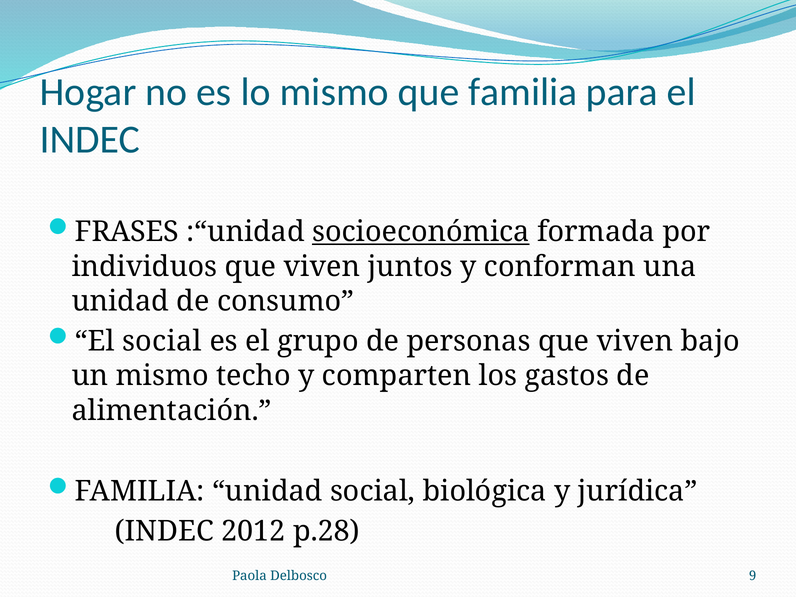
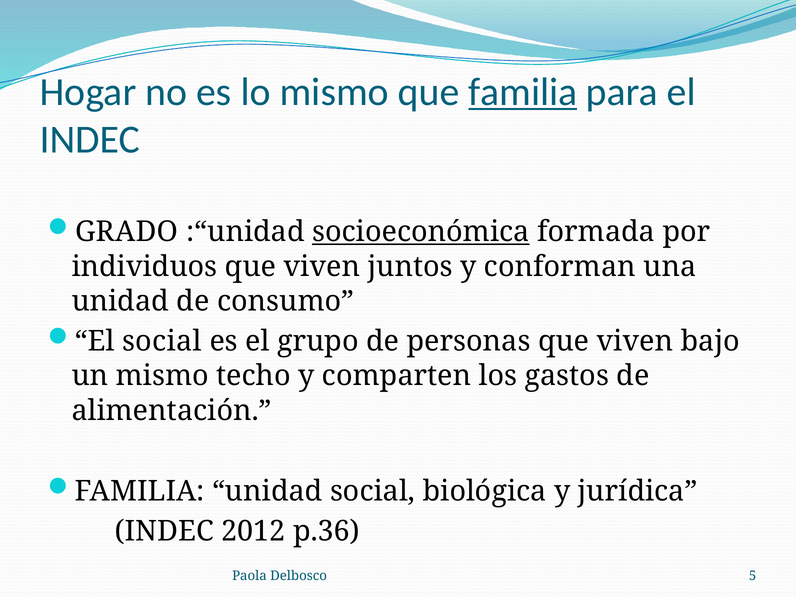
familia underline: none -> present (523, 92)
FRASES: FRASES -> GRADO (127, 232)
p.28: p.28 -> p.36 (326, 531)
9: 9 -> 5 (753, 576)
